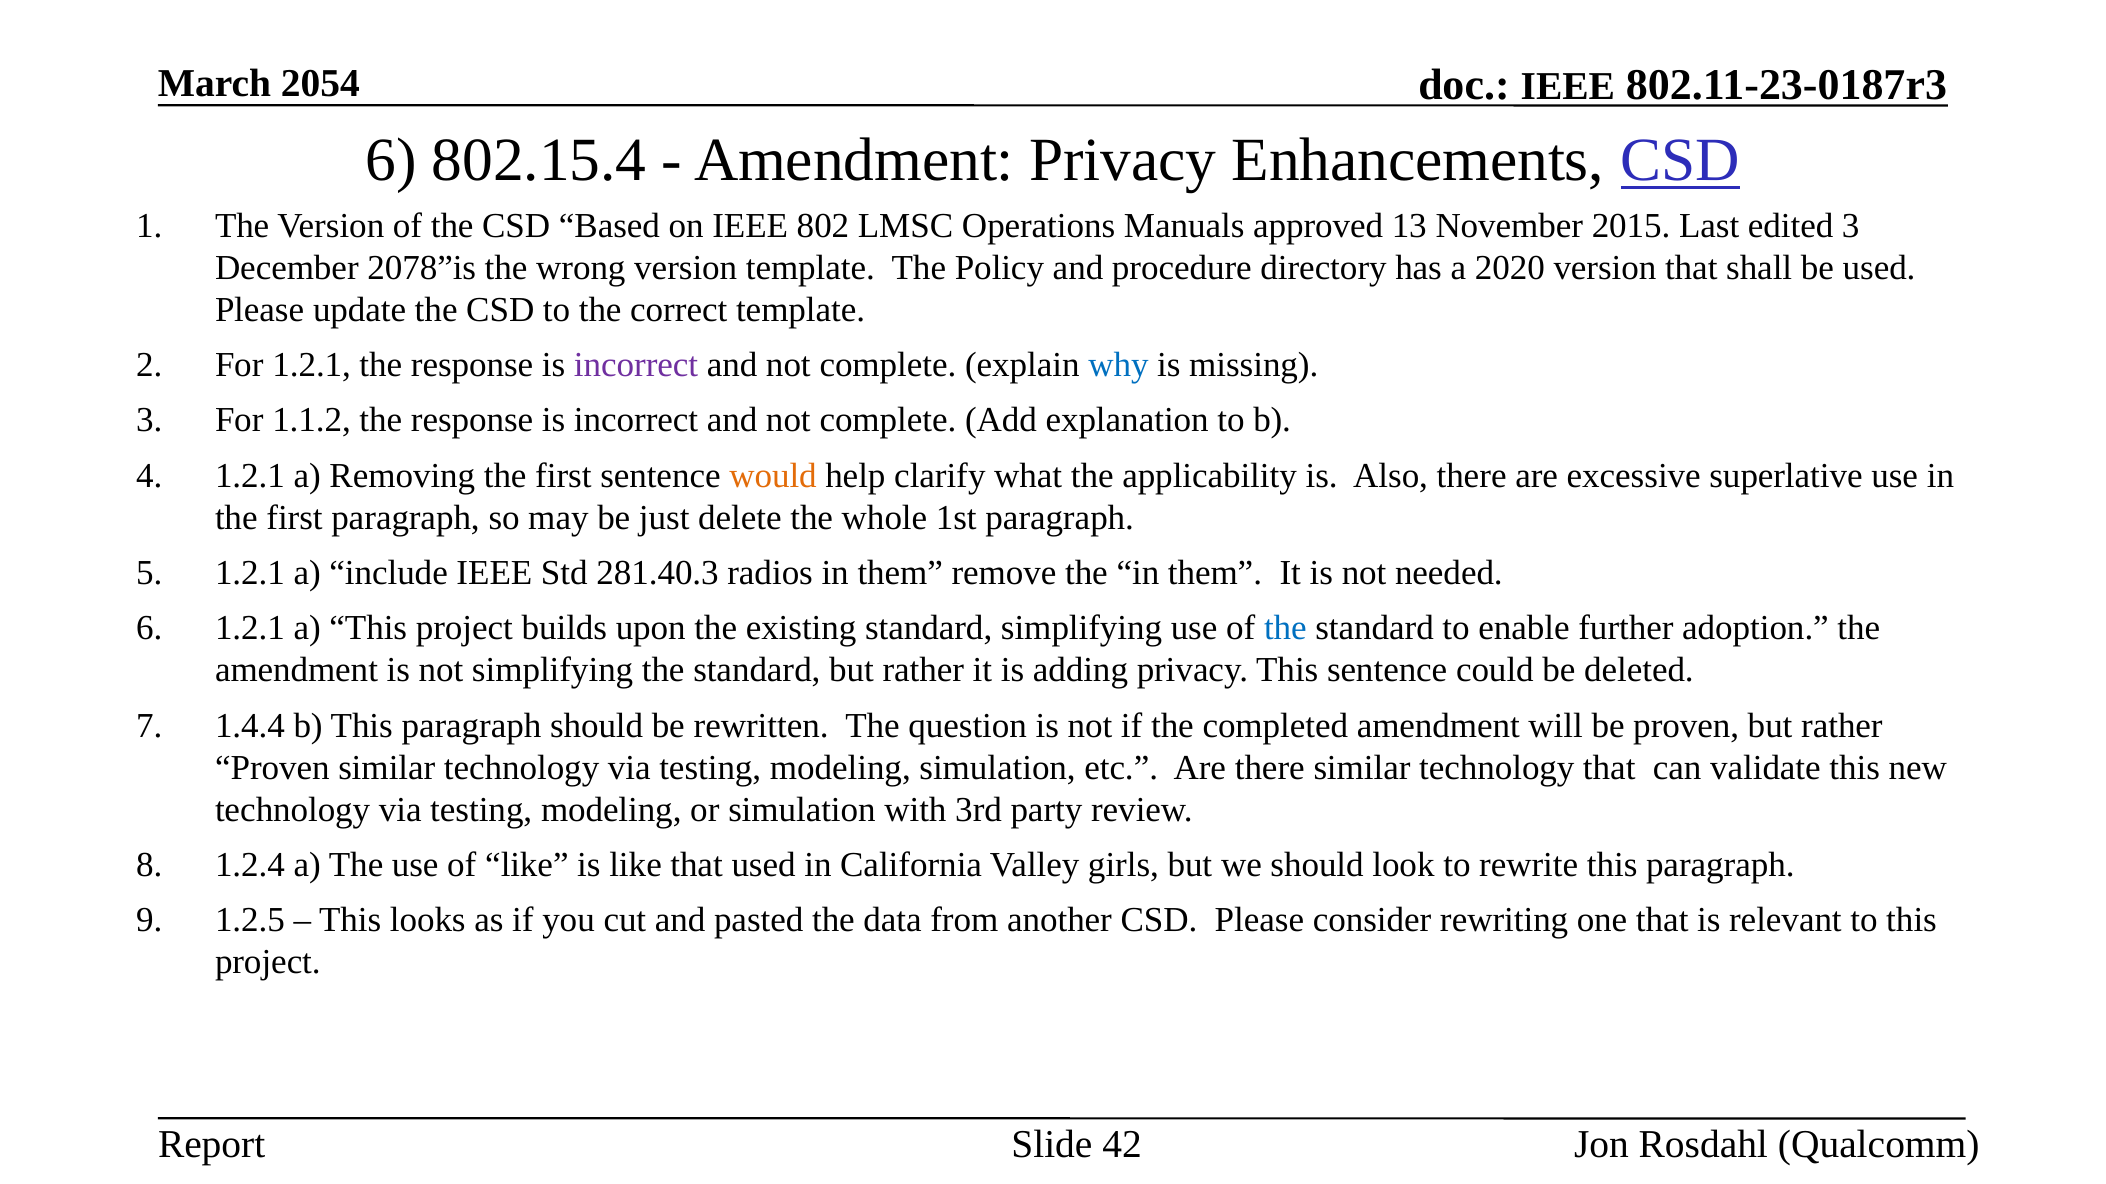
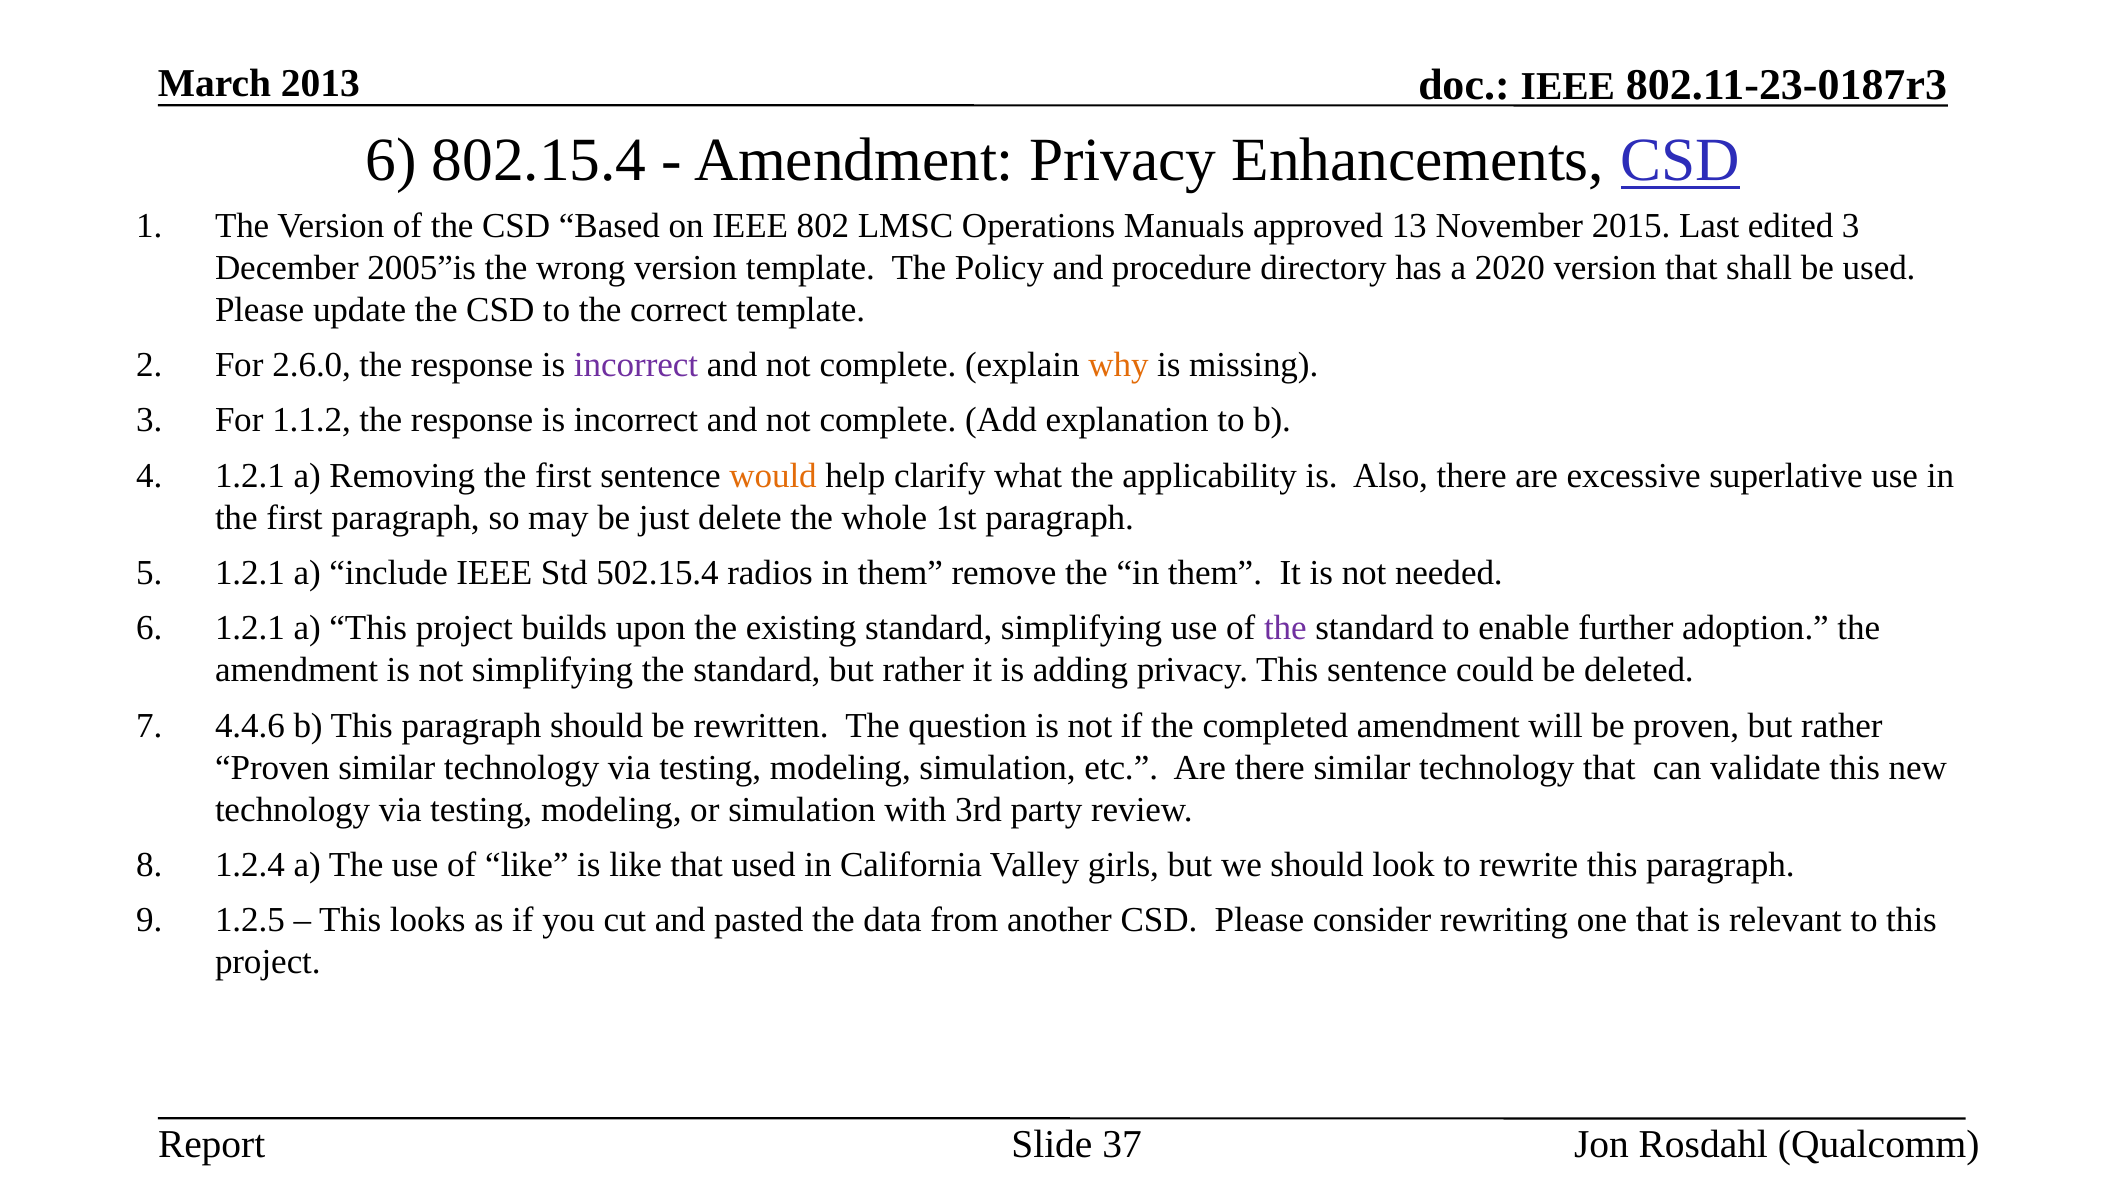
2054: 2054 -> 2013 (320, 84)
2078”is: 2078”is -> 2005”is (422, 268)
For 1.2.1: 1.2.1 -> 2.6.0 (312, 365)
why colour: blue -> orange (1118, 365)
281.40.3: 281.40.3 -> 502.15.4 (658, 573)
the colour: blue -> purple (1285, 628)
1.4.4: 1.4.4 -> 4.4.6 (250, 726)
42: 42 -> 37 (1122, 1145)
